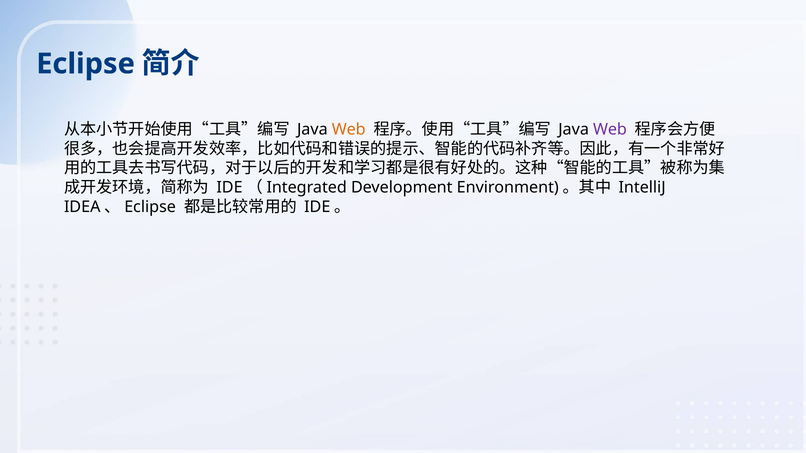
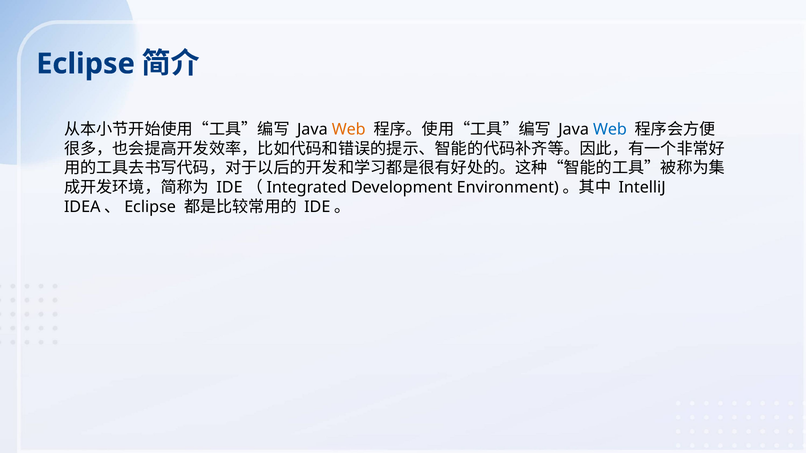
Web colour: purple -> blue (610, 130)
